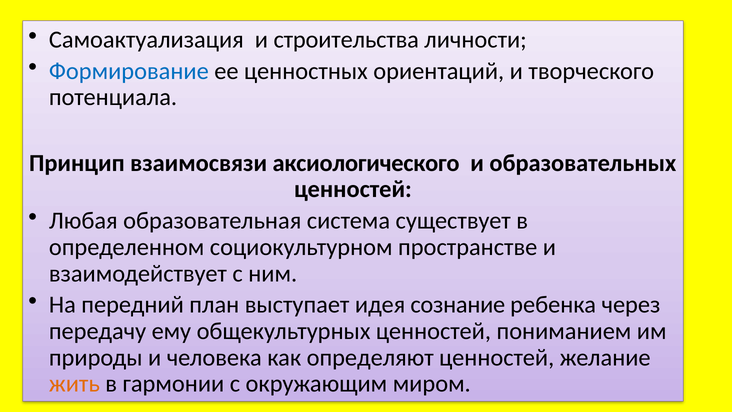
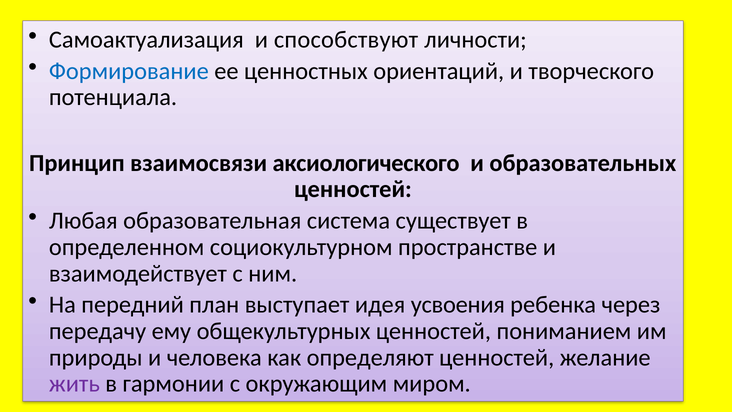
строительства: строительства -> способствуют (346, 40)
сознание: сознание -> усвоения (458, 305)
жить colour: orange -> purple (74, 384)
